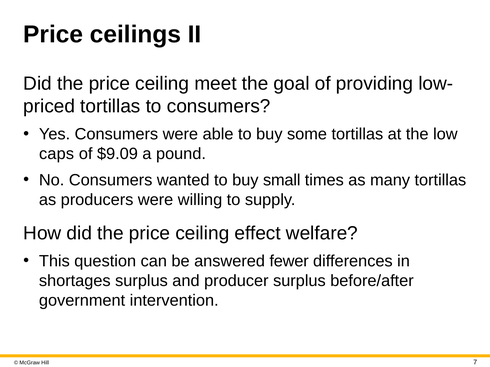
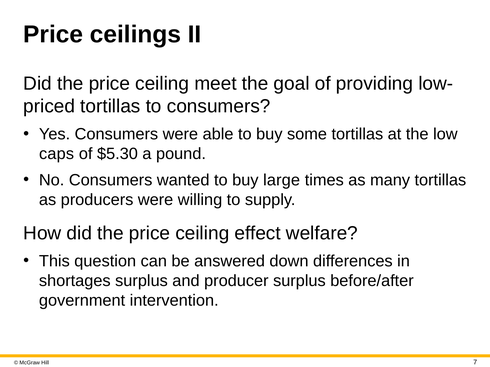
$9.09: $9.09 -> $5.30 (117, 154)
small: small -> large (282, 180)
fewer: fewer -> down (289, 262)
